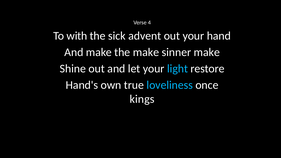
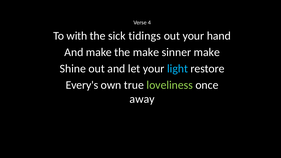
advent: advent -> tidings (145, 36)
Hand's: Hand's -> Every's (82, 85)
loveliness colour: light blue -> light green (170, 85)
kings: kings -> away (142, 99)
